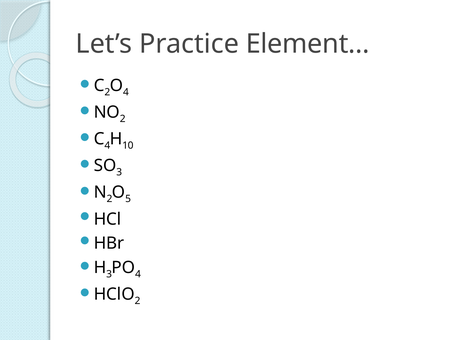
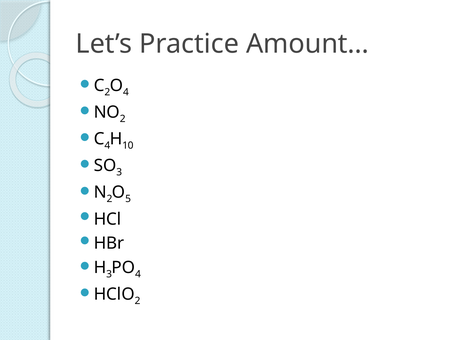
Element…: Element… -> Amount… (308, 44)
